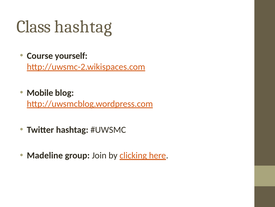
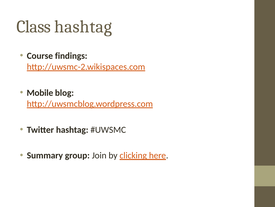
yourself: yourself -> findings (71, 56)
Madeline: Madeline -> Summary (45, 155)
